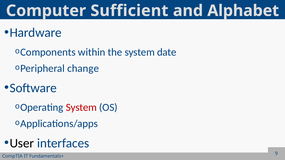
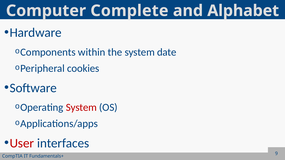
Sufficient: Sufficient -> Complete (129, 11)
change: change -> cookies (83, 69)
User colour: black -> red (22, 143)
